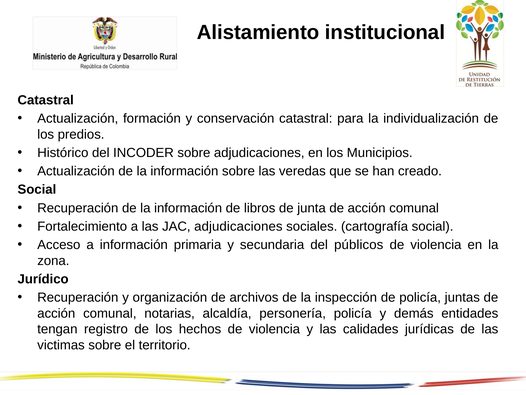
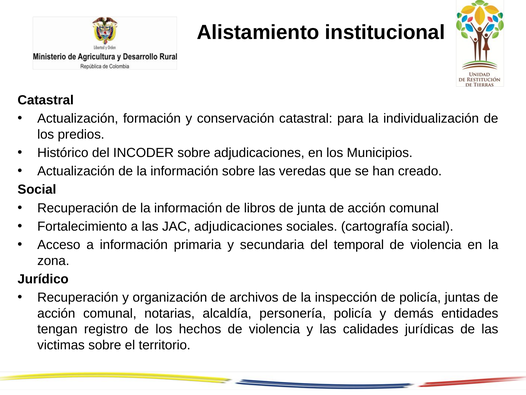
públicos: públicos -> temporal (359, 245)
